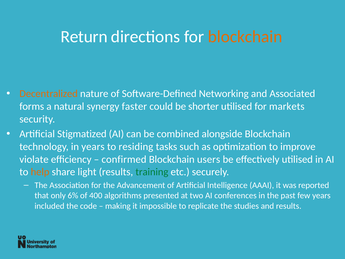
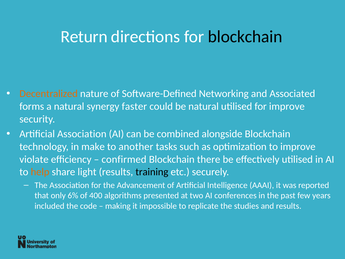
blockchain colour: orange -> black (245, 37)
be shorter: shorter -> natural (204, 106)
for markets: markets -> improve (287, 106)
Artificial Stigmatized: Stigmatized -> Association (82, 134)
in years: years -> make (93, 147)
residing: residing -> another (136, 147)
users: users -> there (209, 159)
training colour: green -> black (152, 172)
